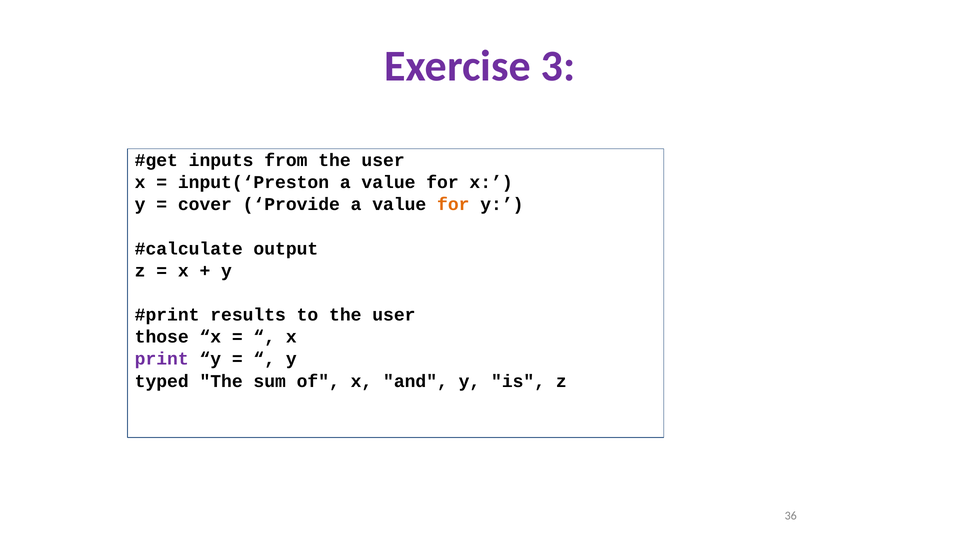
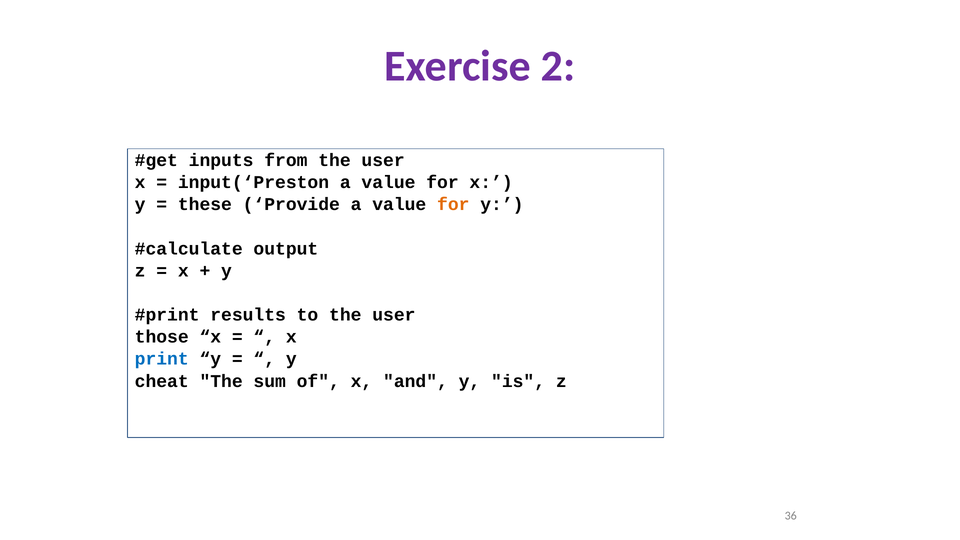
3: 3 -> 2 (558, 66)
cover: cover -> these (205, 205)
print colour: purple -> blue (162, 359)
typed: typed -> cheat (162, 381)
